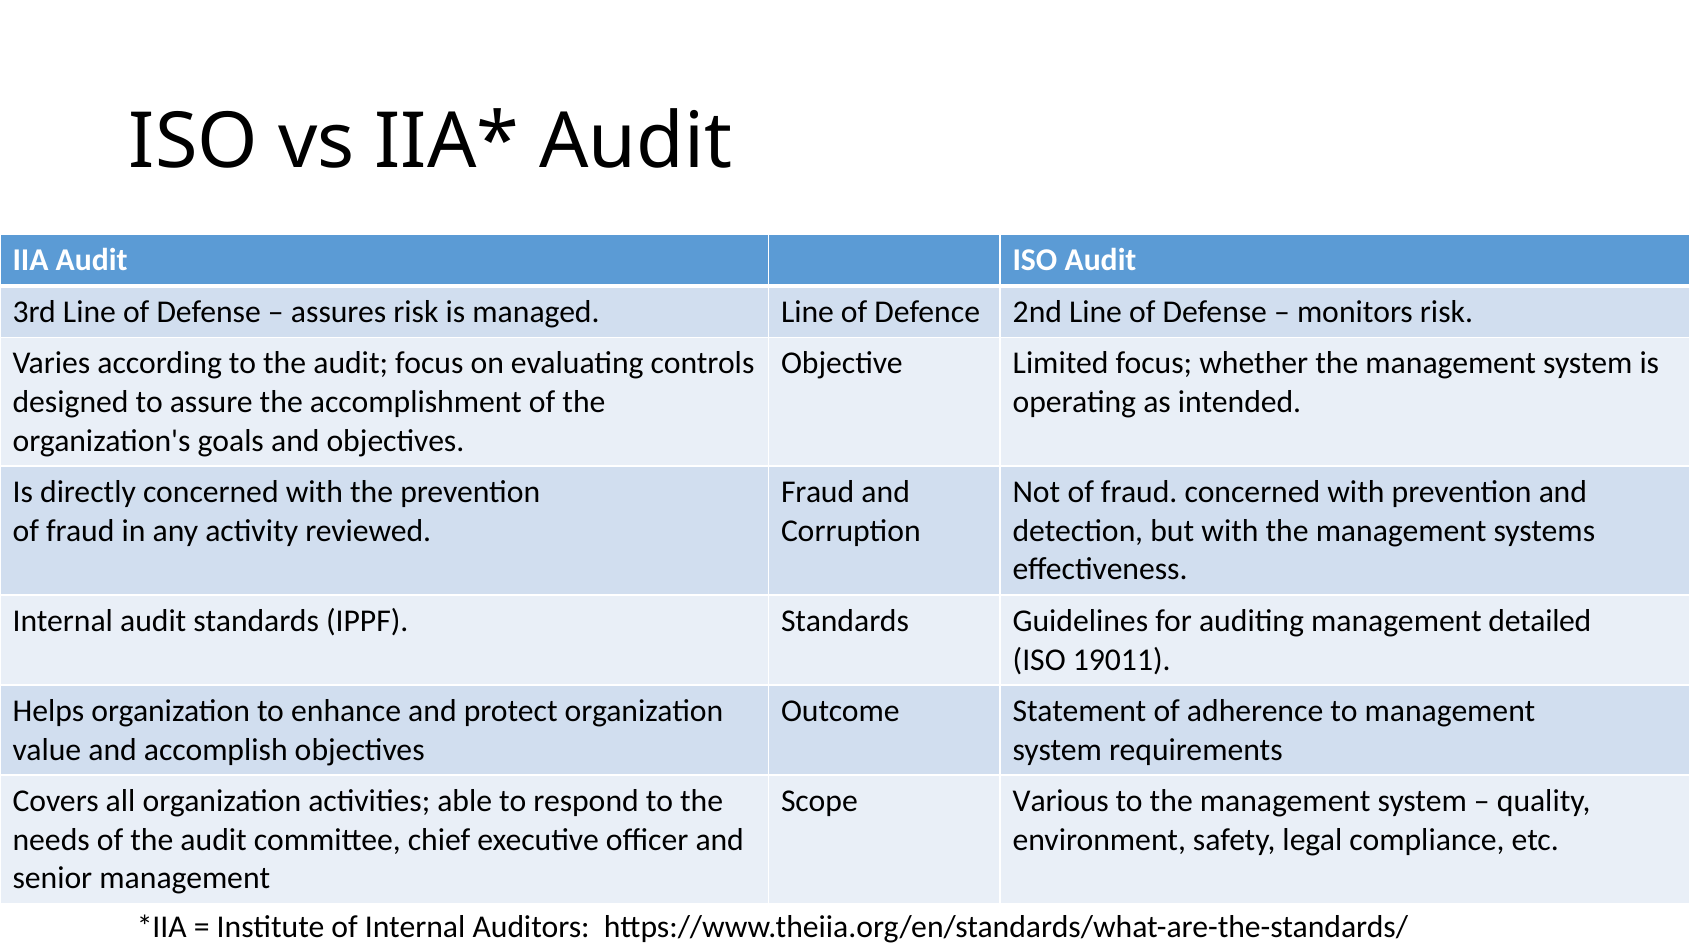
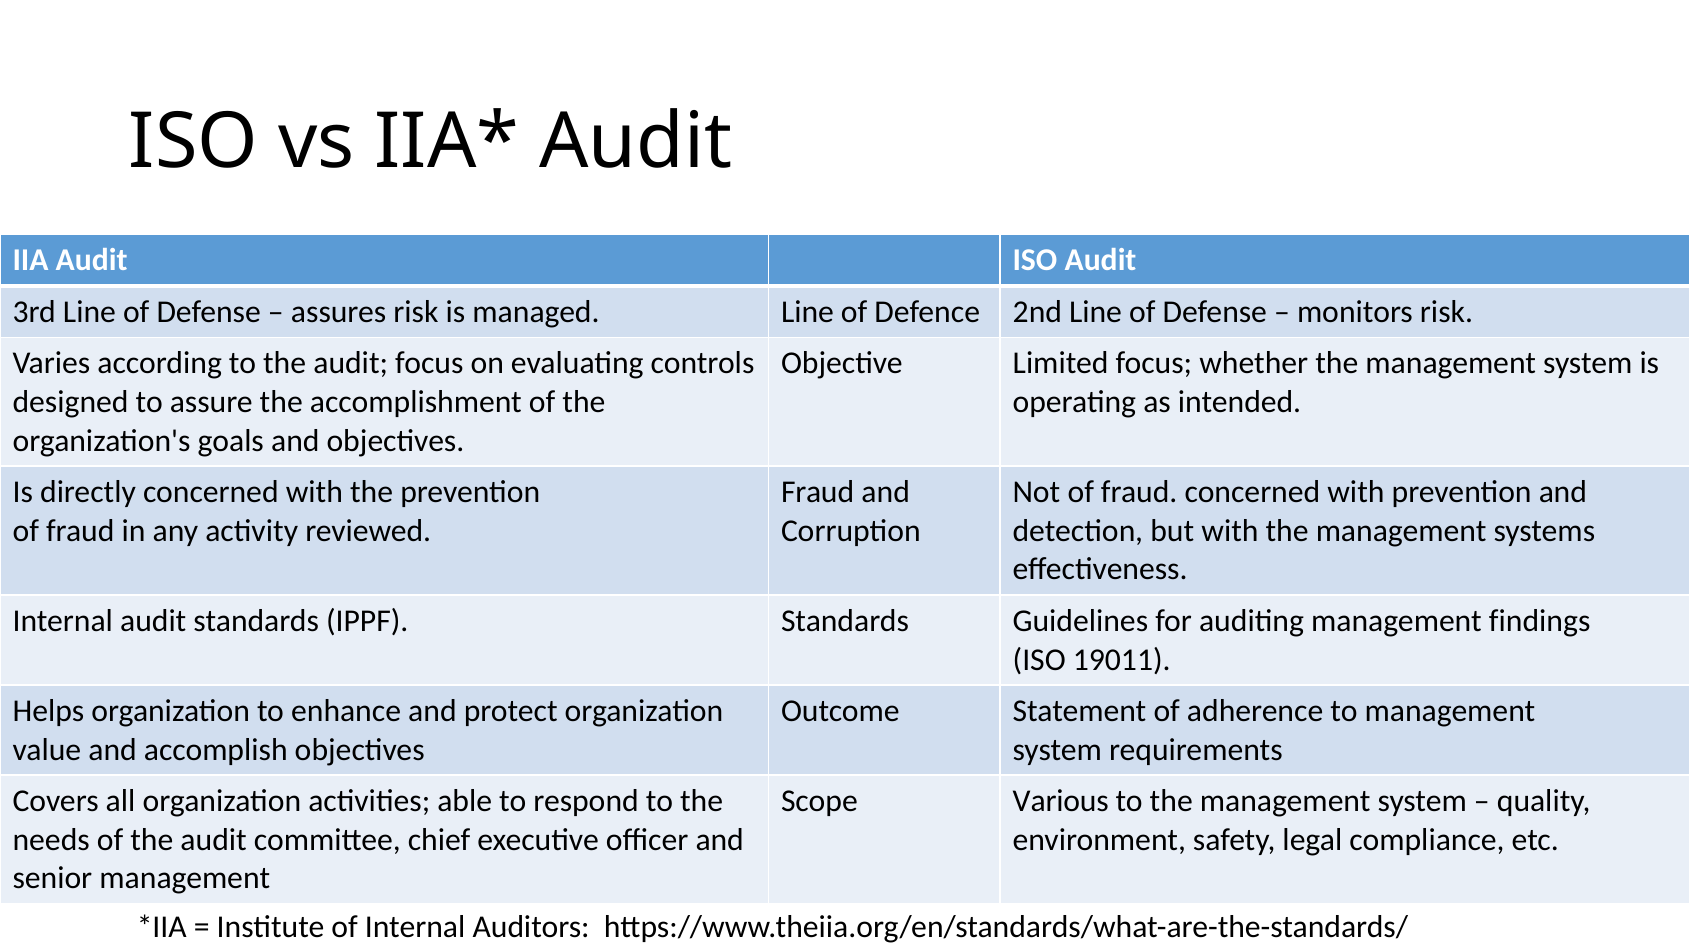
detailed: detailed -> findings (1540, 621)
